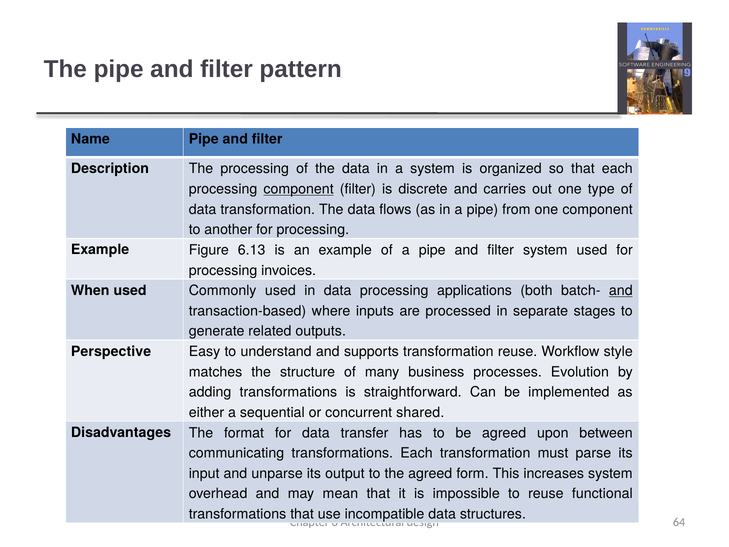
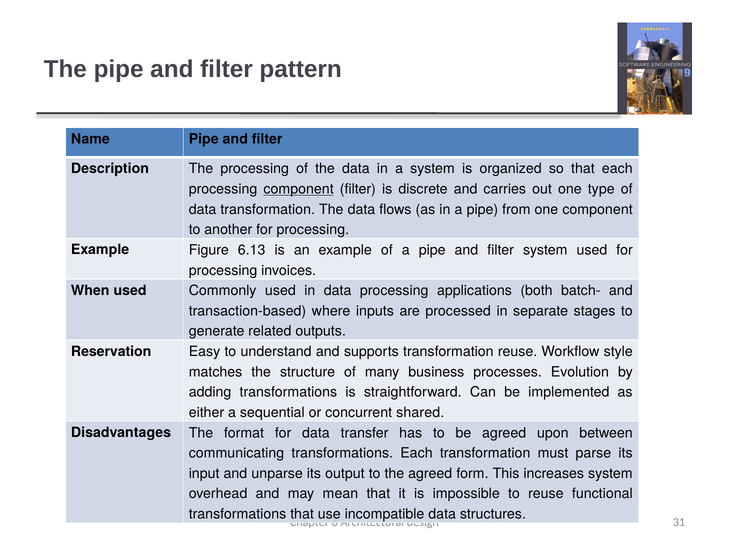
and underline: present -> none (621, 291)
Perspective: Perspective -> Reservation (111, 351)
64: 64 -> 31 (679, 522)
